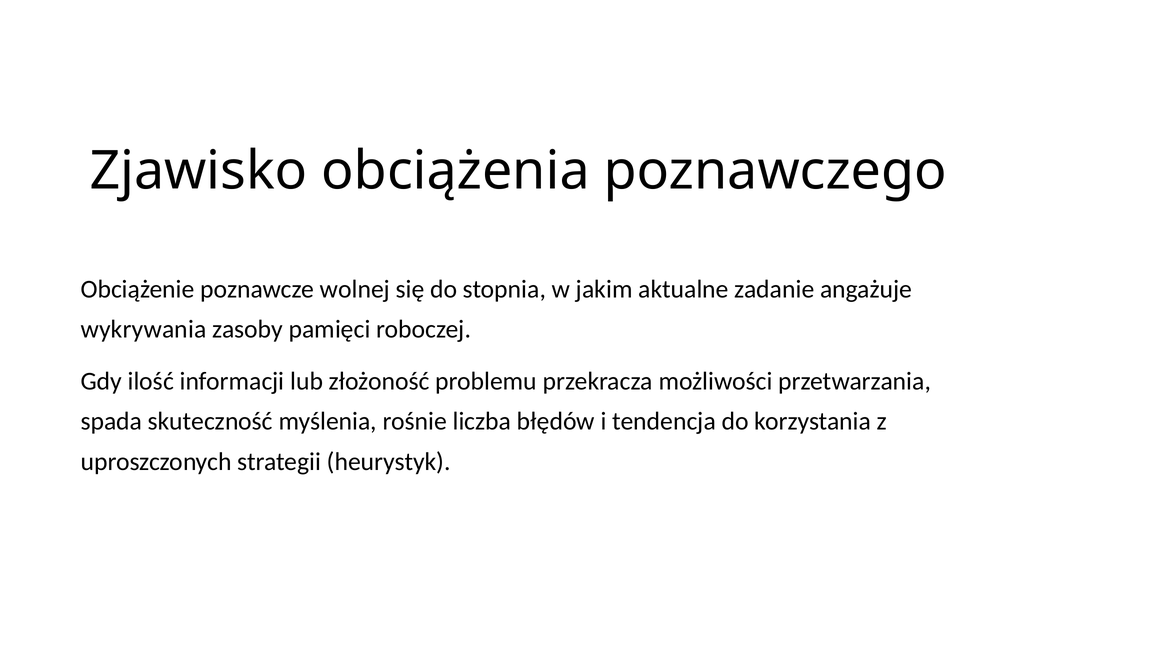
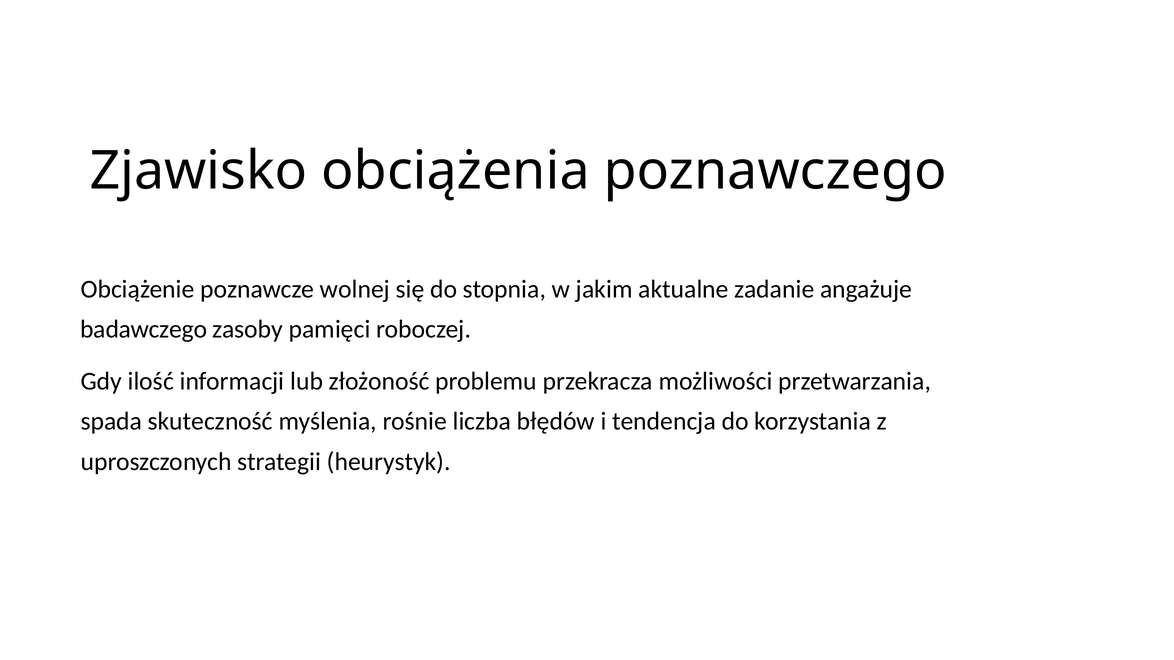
wykrywania: wykrywania -> badawczego (144, 329)
